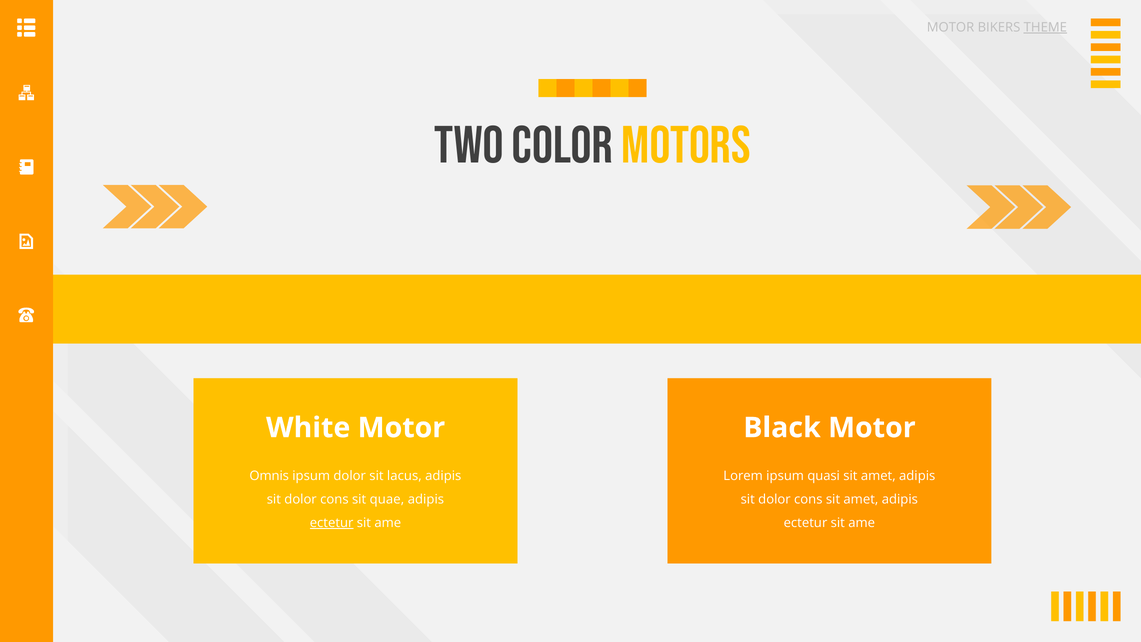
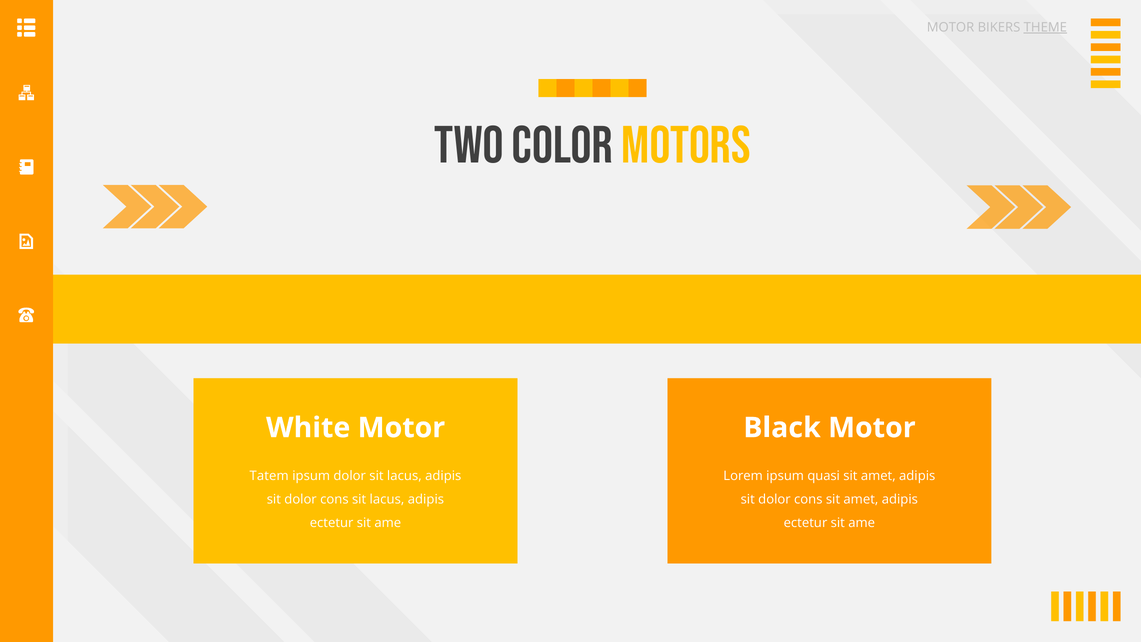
Omnis: Omnis -> Tatem (269, 476)
cons sit quae: quae -> lacus (387, 499)
ectetur underline: present -> none (332, 523)
